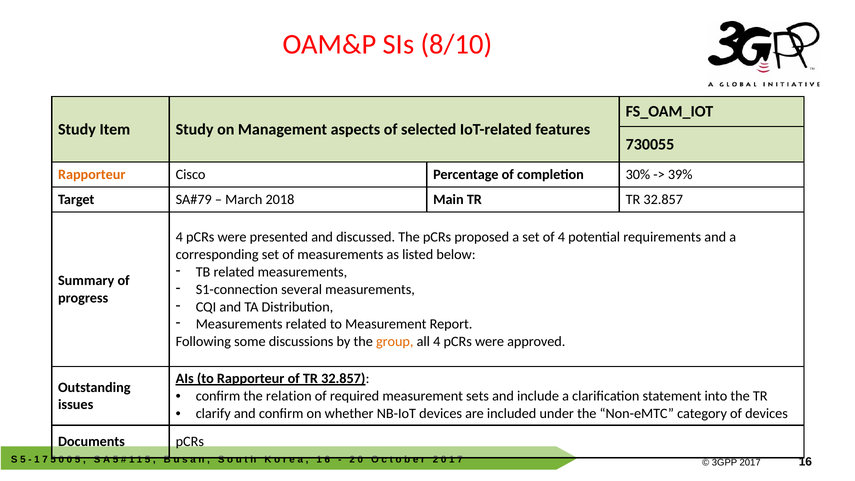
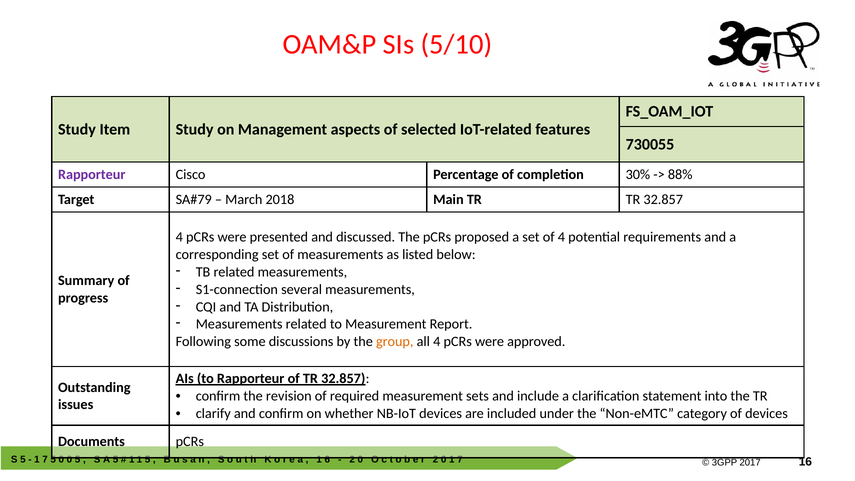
8/10: 8/10 -> 5/10 (456, 44)
Rapporteur colour: orange -> purple (92, 175)
39%: 39% -> 88% (680, 175)
relation: relation -> revision (289, 396)
